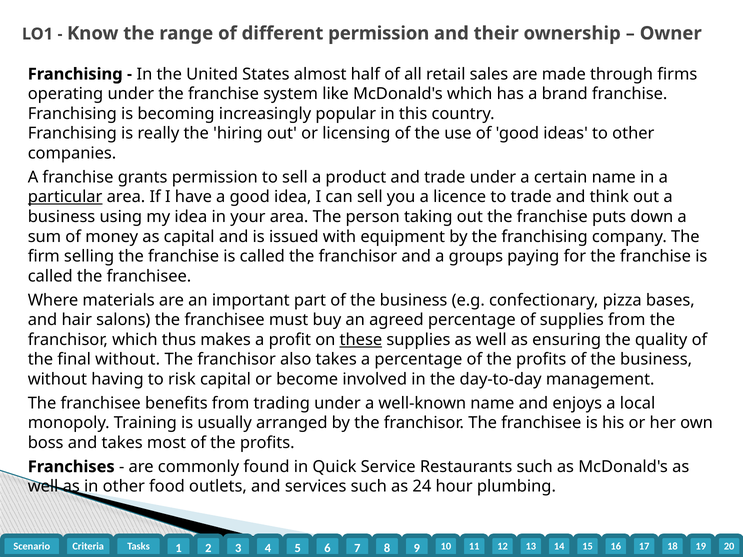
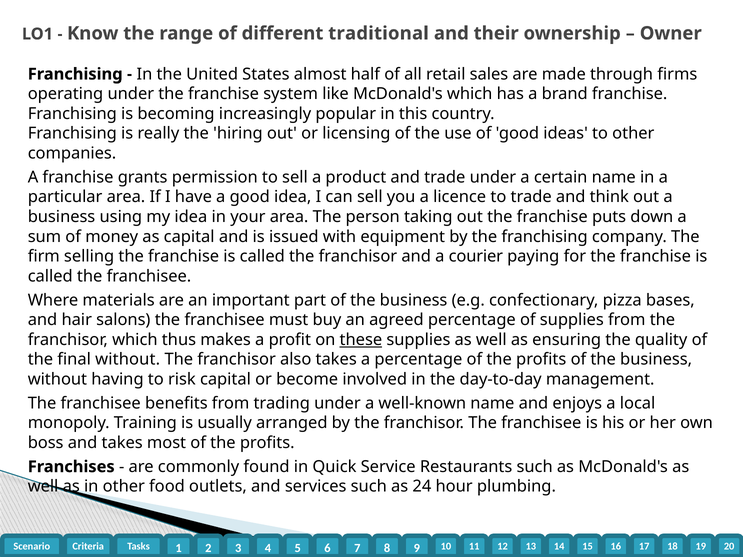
different permission: permission -> traditional (379, 33)
particular underline: present -> none (65, 197)
groups: groups -> courier (476, 257)
